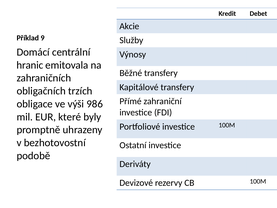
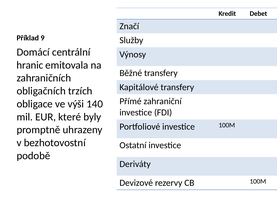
Akcie: Akcie -> Značí (129, 26)
986: 986 -> 140 (95, 104)
